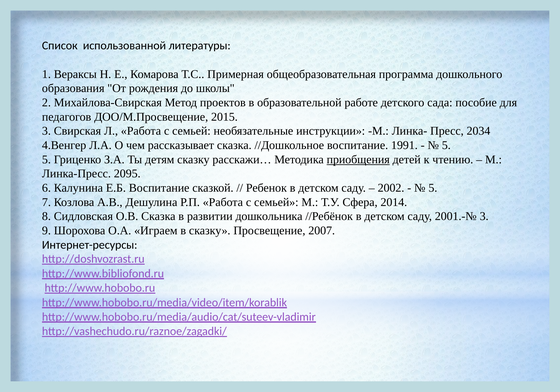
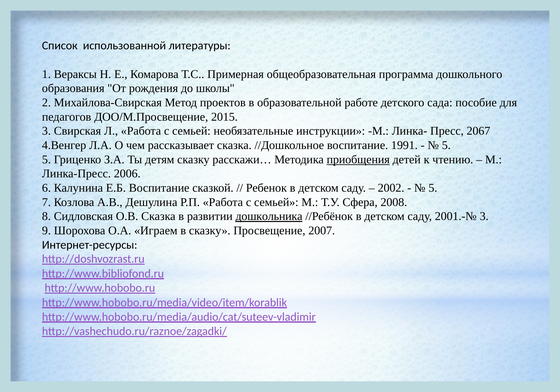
2034: 2034 -> 2067 (478, 131)
2095: 2095 -> 2006 (127, 174)
2014: 2014 -> 2008 (394, 202)
дошкольника underline: none -> present (269, 216)
